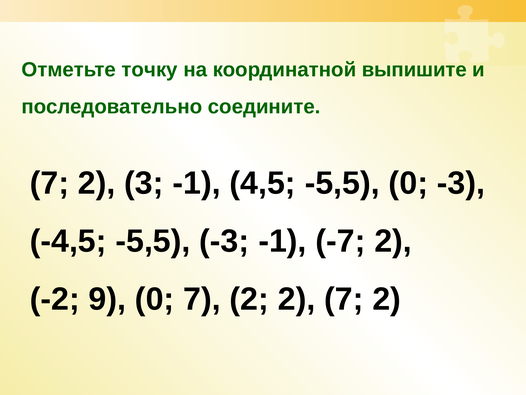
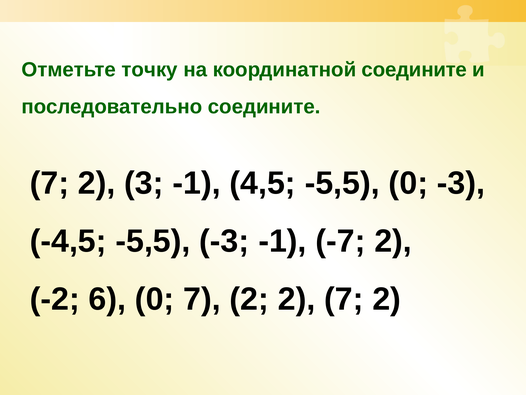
координатной выпишите: выпишите -> соедините (414, 70)
9: 9 -> 6 (107, 299)
